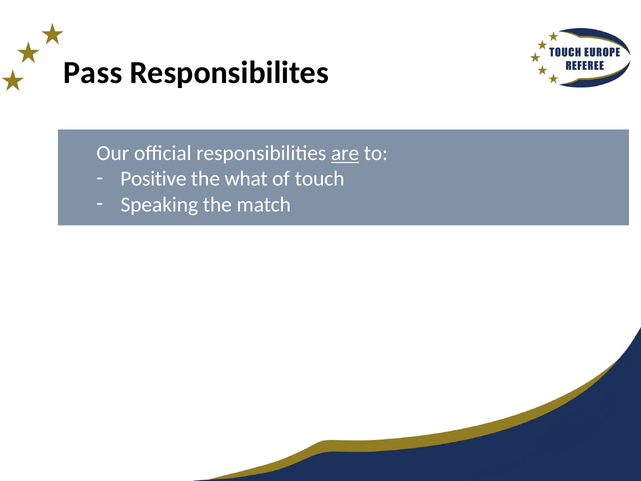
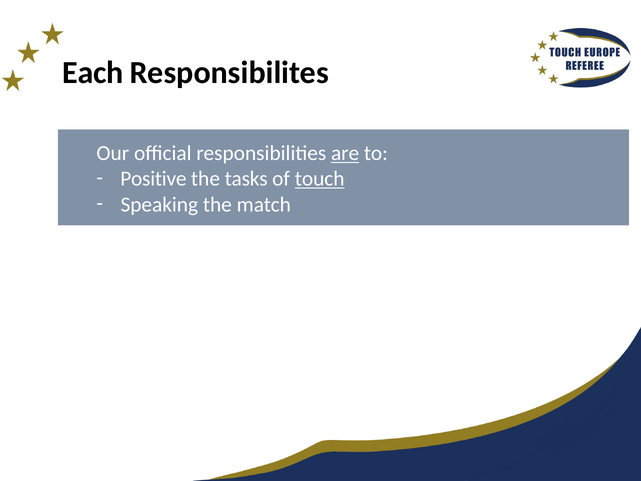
Pass: Pass -> Each (93, 72)
what: what -> tasks (246, 179)
touch underline: none -> present (320, 179)
